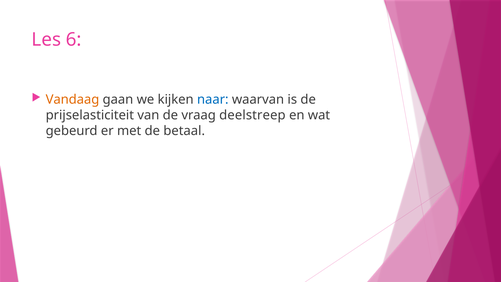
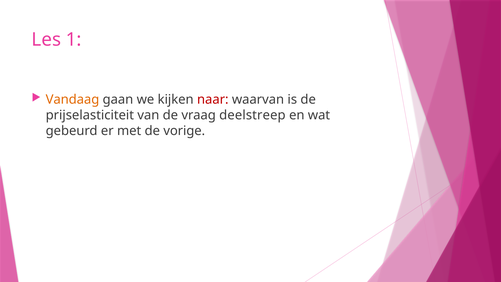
6: 6 -> 1 (74, 40)
naar colour: blue -> red (213, 99)
betaal: betaal -> vorige (184, 131)
